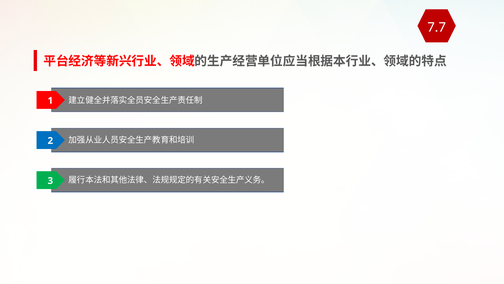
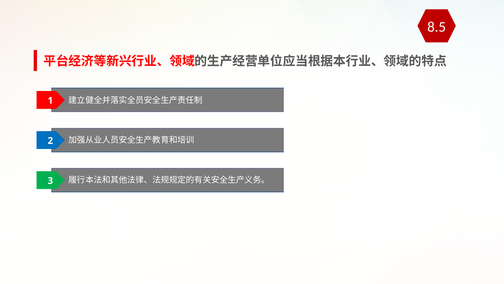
7.7: 7.7 -> 8.5 (437, 27)
